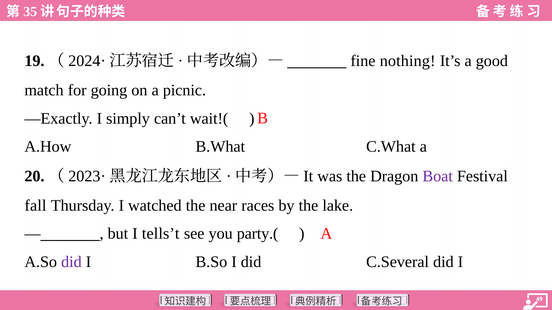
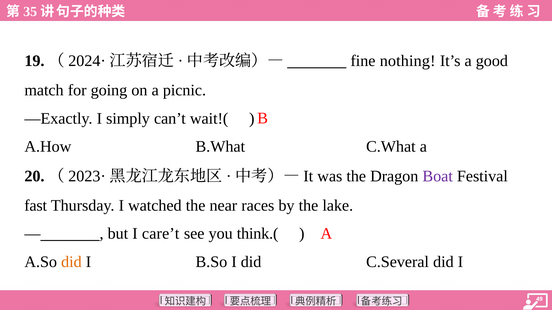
fall: fall -> fast (36, 206)
tells’t: tells’t -> care’t (161, 234)
party.(: party.( -> think.( (258, 234)
did colour: purple -> orange (71, 262)
